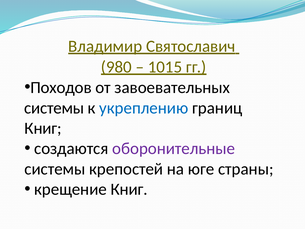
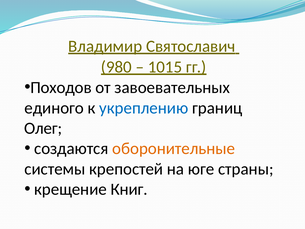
системы: системы -> единого (54, 108)
Книг: Книг -> Олег (43, 128)
оборонительные colour: purple -> orange (174, 148)
